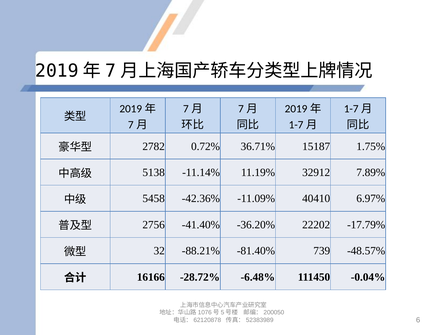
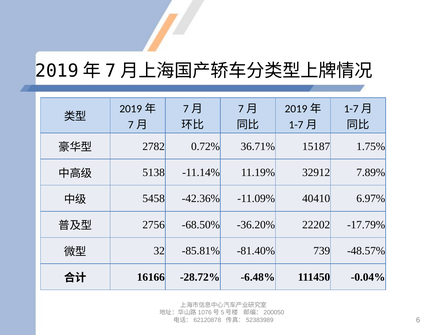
-41.40%: -41.40% -> -68.50% (201, 225)
-88.21%: -88.21% -> -85.81% (201, 251)
